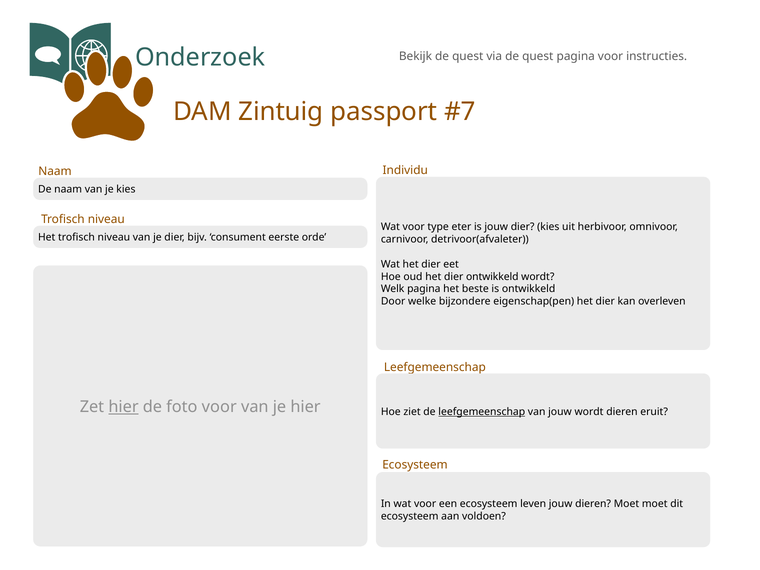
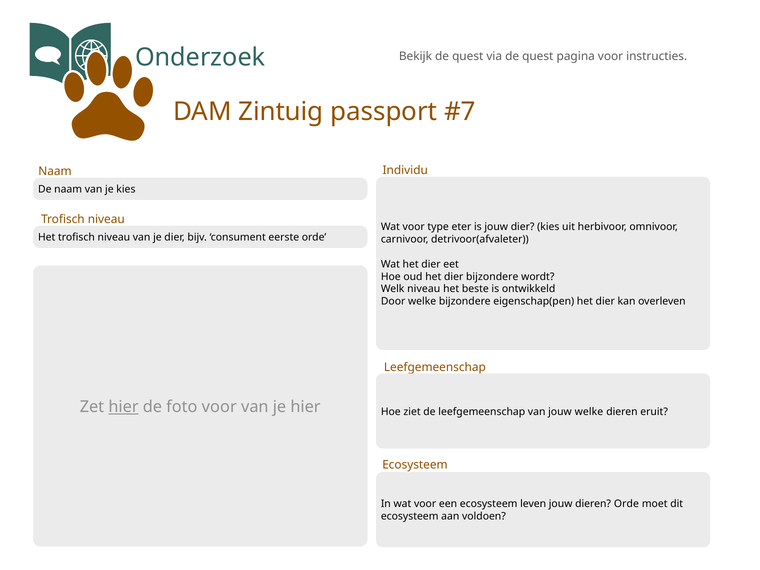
dier ontwikkeld: ontwikkeld -> bijzondere (492, 277)
Welk pagina: pagina -> niveau (424, 289)
leefgemeenschap underline: present -> none (482, 412)
jouw wordt: wordt -> welke (589, 412)
dieren Moet: Moet -> Orde (626, 504)
